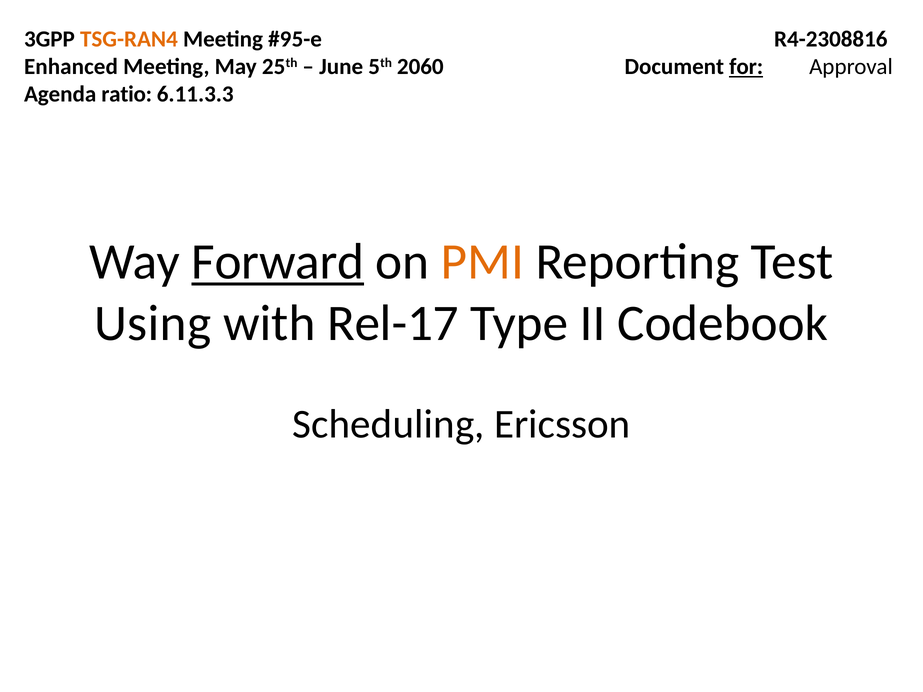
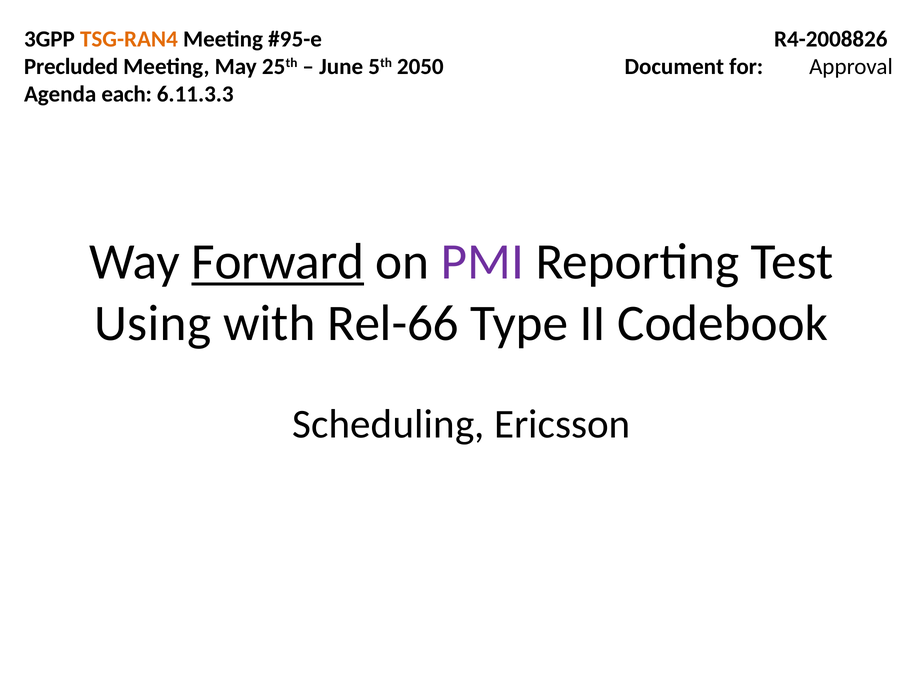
R4-2308816: R4-2308816 -> R4-2008826 (831, 39)
Enhanced: Enhanced -> Precluded (71, 67)
2060: 2060 -> 2050 (420, 67)
for underline: present -> none (746, 67)
ratio: ratio -> each (127, 94)
PMI colour: orange -> purple (482, 262)
Rel-17: Rel-17 -> Rel-66 (393, 324)
